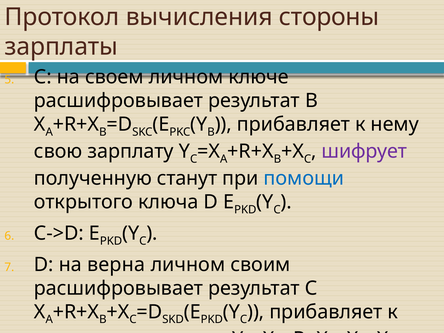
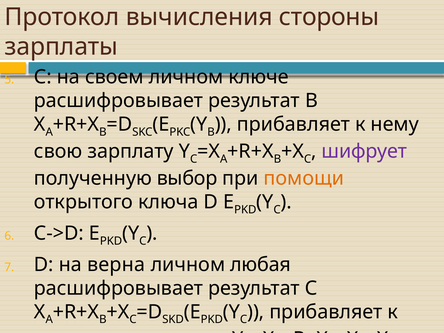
станут: станут -> выбор (187, 178)
помощи colour: blue -> orange (304, 178)
своим: своим -> любая (261, 265)
